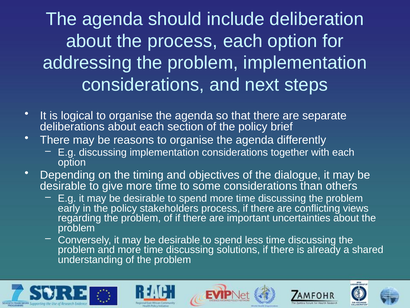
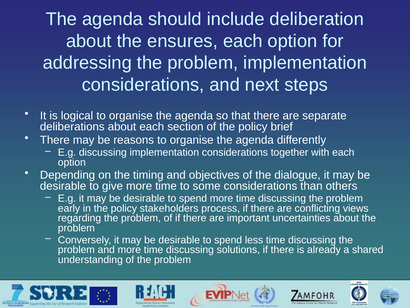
the process: process -> ensures (182, 41)
